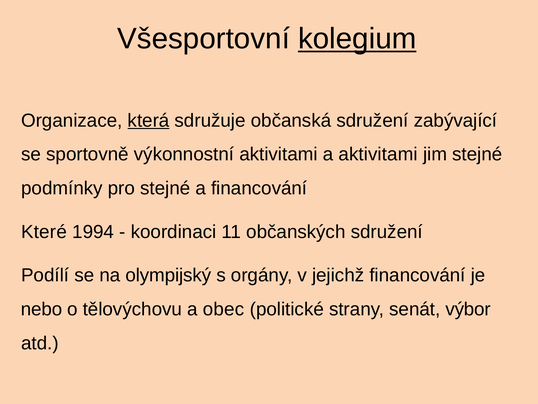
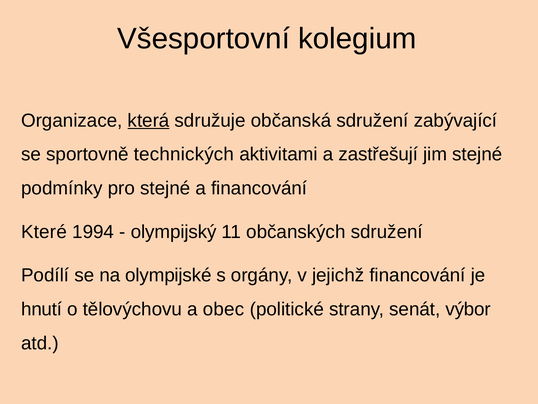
kolegium underline: present -> none (357, 39)
výkonnostní: výkonnostní -> technických (184, 154)
a aktivitami: aktivitami -> zastřešují (378, 154)
koordinaci: koordinaci -> olympijský (174, 232)
olympijský: olympijský -> olympijské (168, 275)
nebo: nebo -> hnutí (42, 309)
